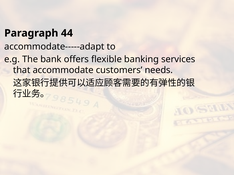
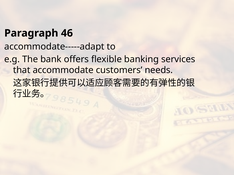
44: 44 -> 46 (67, 33)
